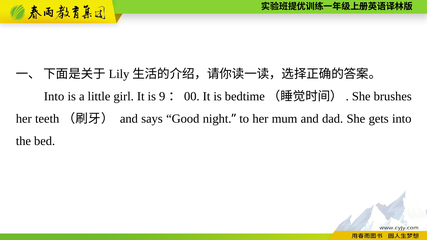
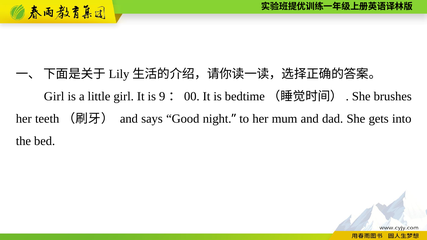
Into: Into -> Girl (54, 96)
